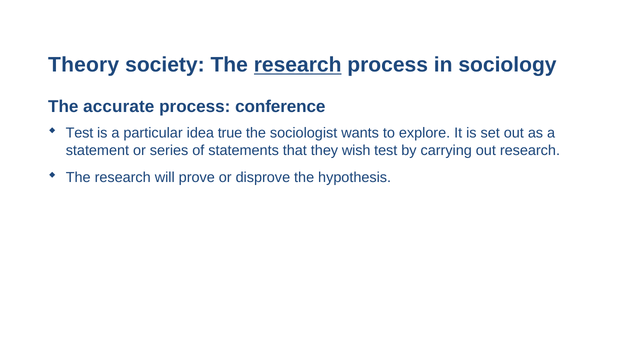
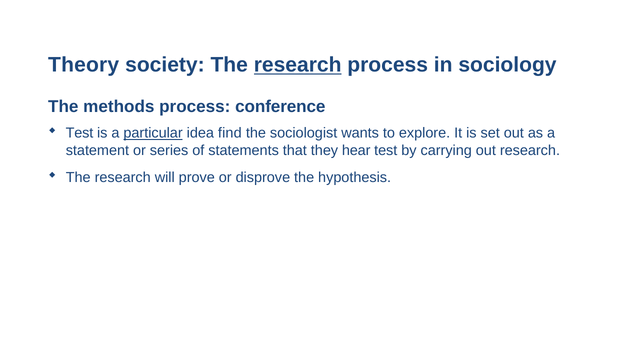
accurate: accurate -> methods (119, 107)
particular underline: none -> present (153, 133)
true: true -> find (230, 133)
wish: wish -> hear (356, 150)
